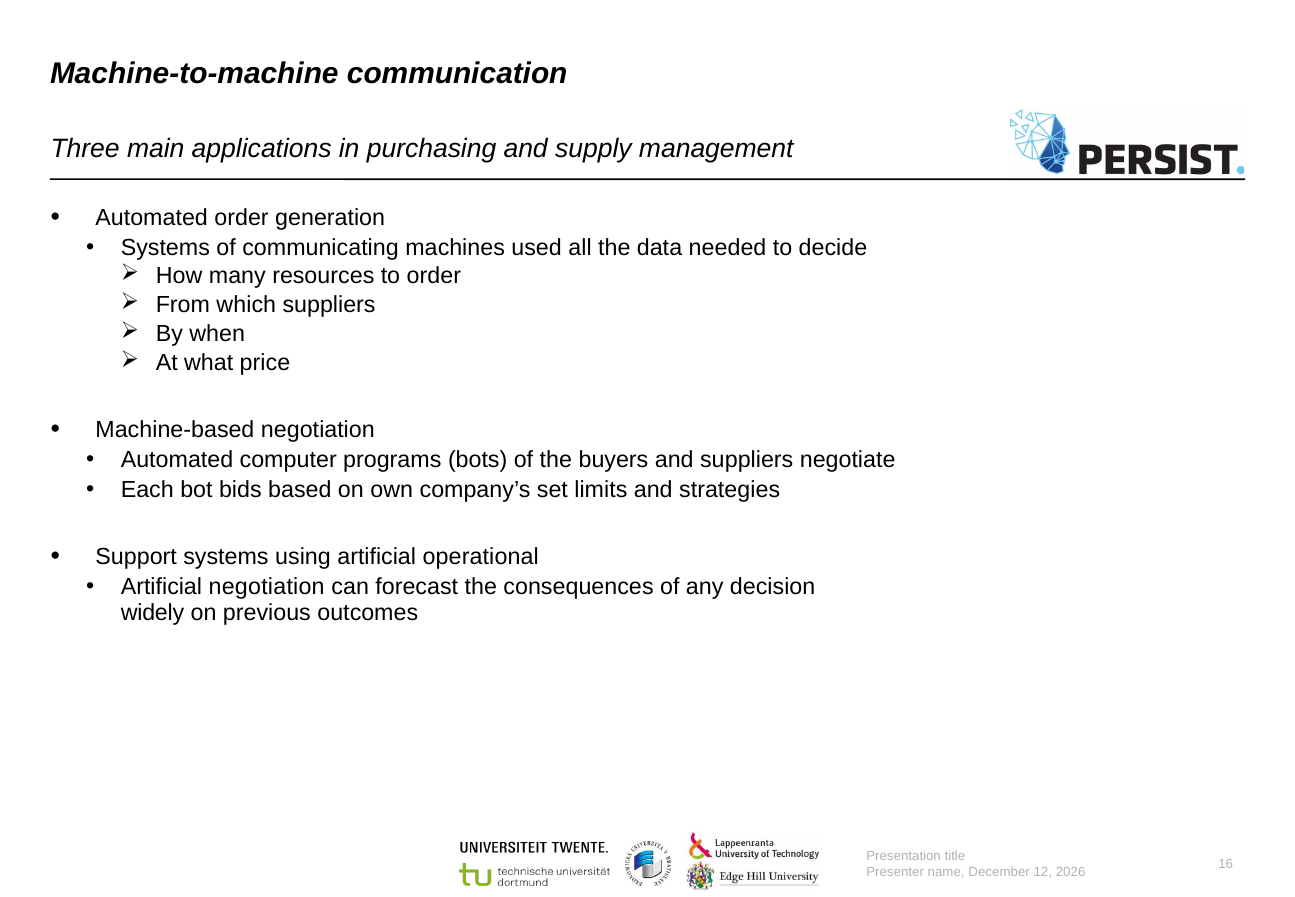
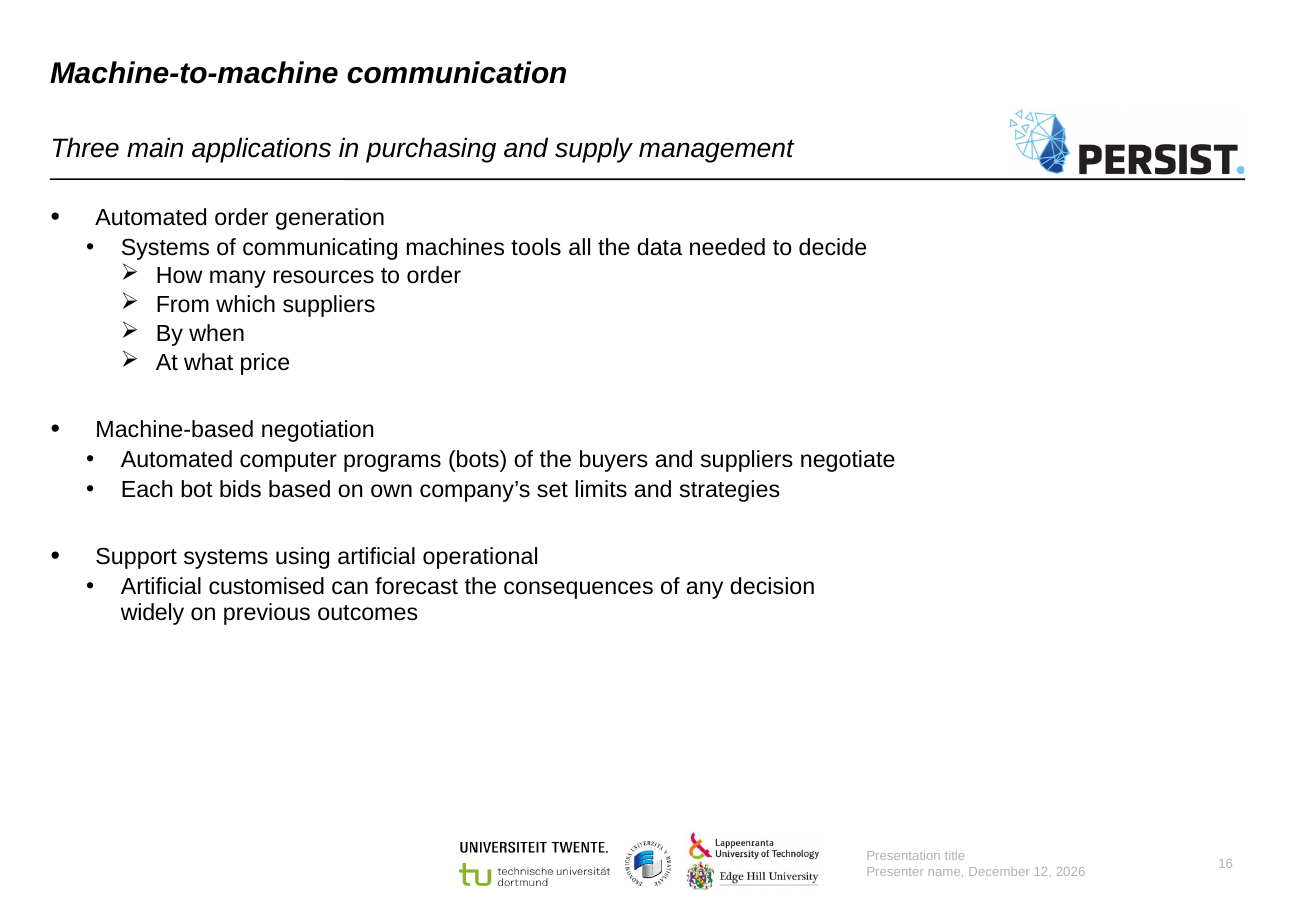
used: used -> tools (536, 247)
Artificial negotiation: negotiation -> customised (267, 586)
